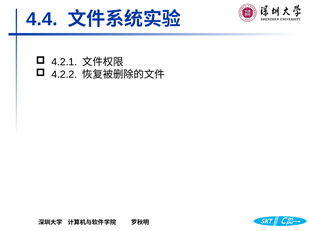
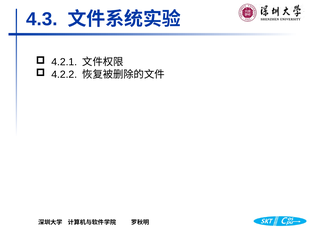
4.4: 4.4 -> 4.3 (42, 19)
